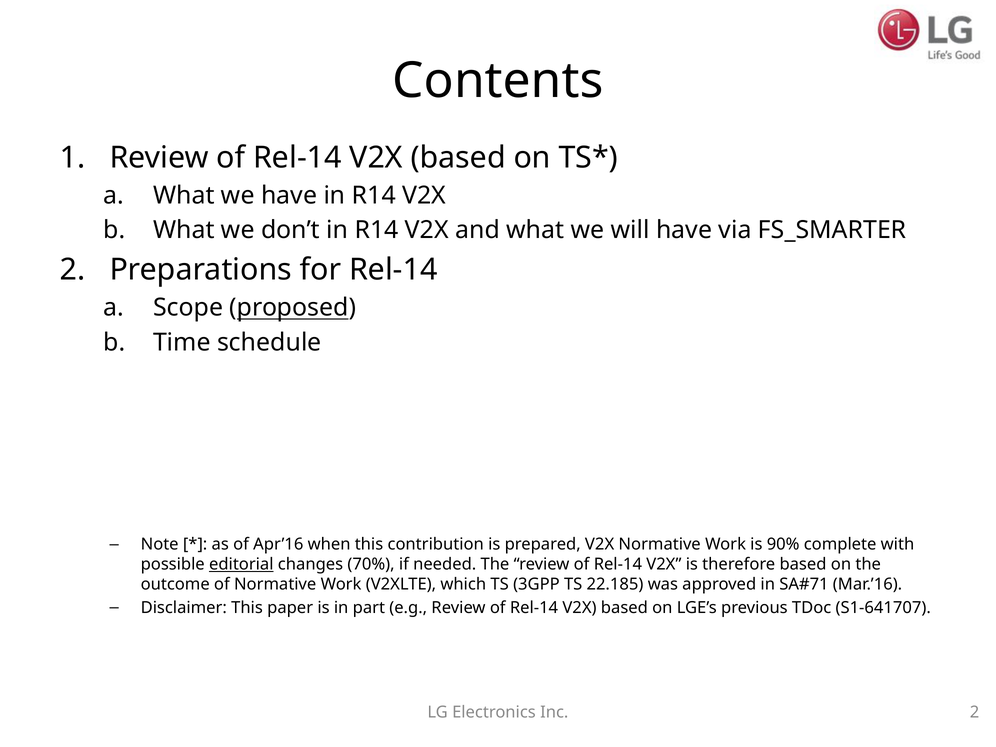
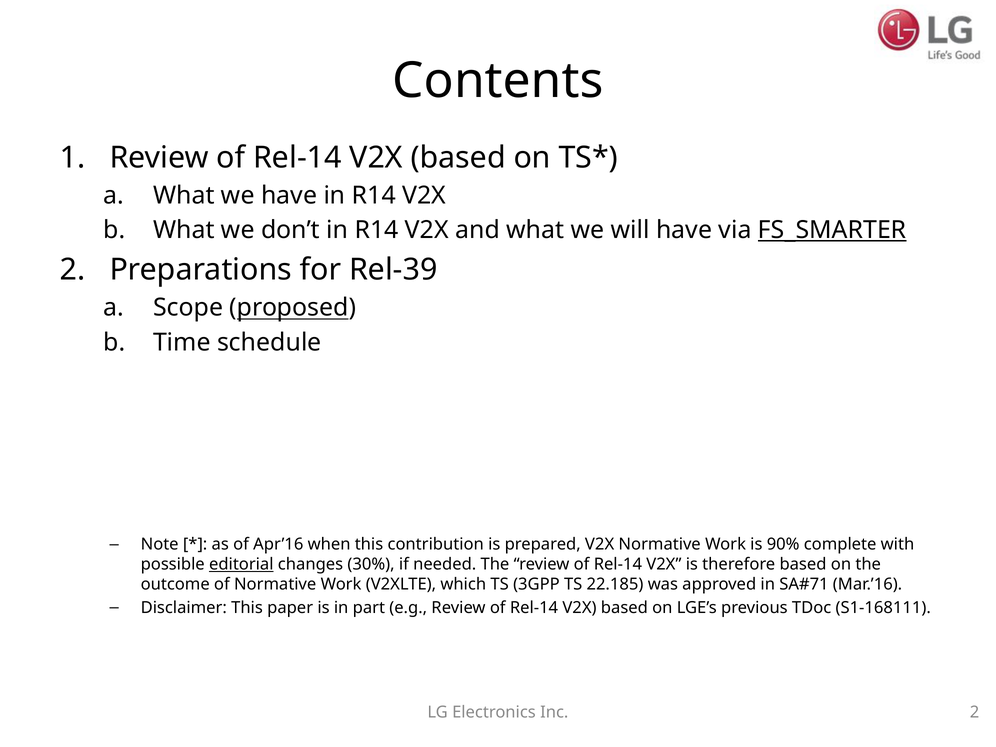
FS_SMARTER underline: none -> present (832, 230)
for Rel-14: Rel-14 -> Rel-39 (393, 270)
70%: 70% -> 30% (371, 564)
S1-641707: S1-641707 -> S1-168111 (883, 608)
